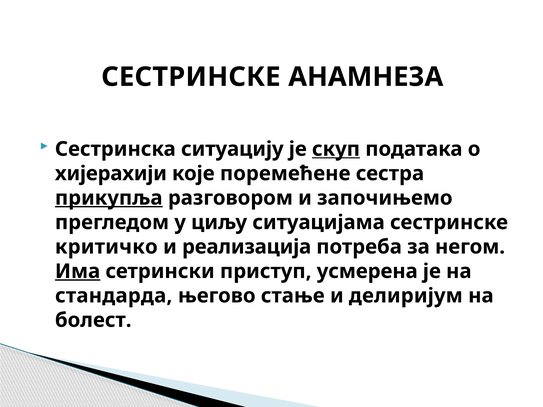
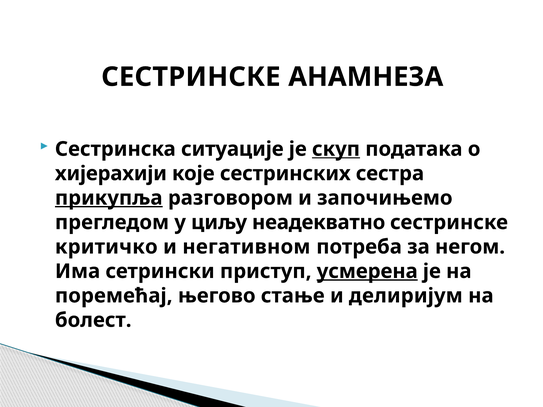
ситуацију: ситуацију -> ситуације (232, 149)
поремећене: поремећене -> сестринских (285, 174)
ситуацијама: ситуацијама -> неадекватно (319, 223)
реализација: реализација -> негативном (246, 247)
Има underline: present -> none (78, 271)
усмерена underline: none -> present (367, 271)
стандарда: стандарда -> поремећај (114, 296)
